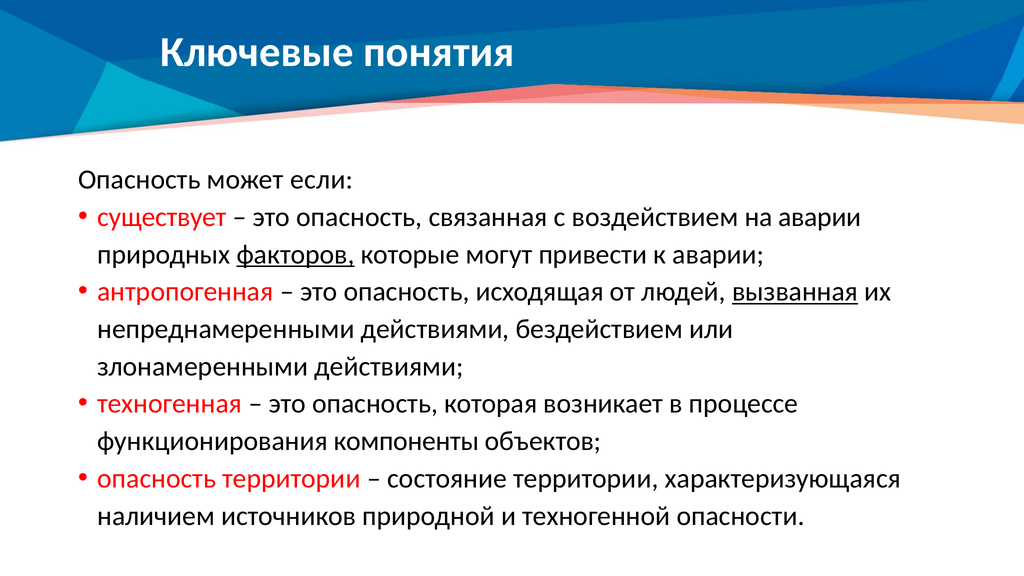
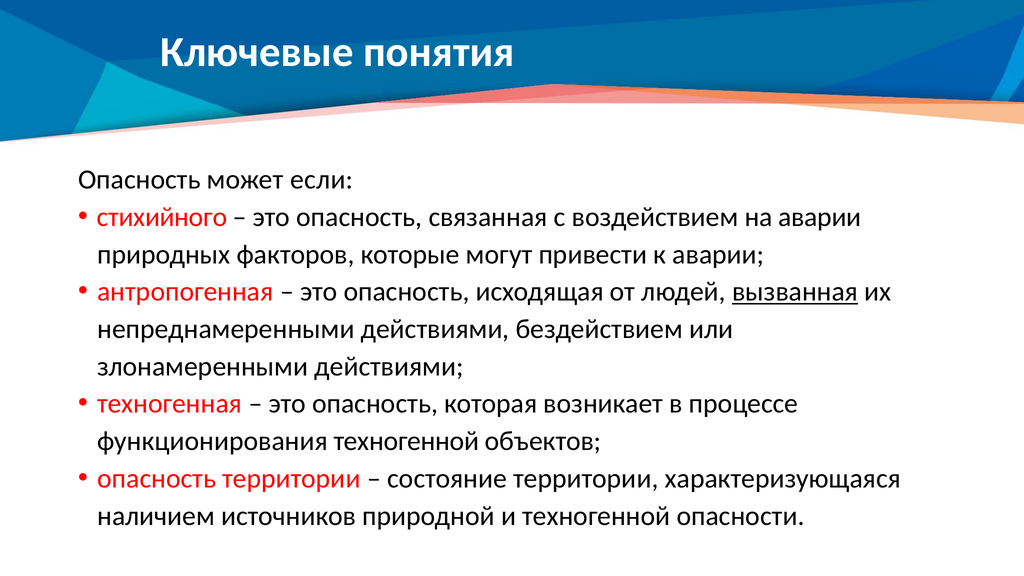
существует: существует -> стихийного (162, 217)
факторов underline: present -> none (296, 254)
функционирования компоненты: компоненты -> техногенной (406, 441)
